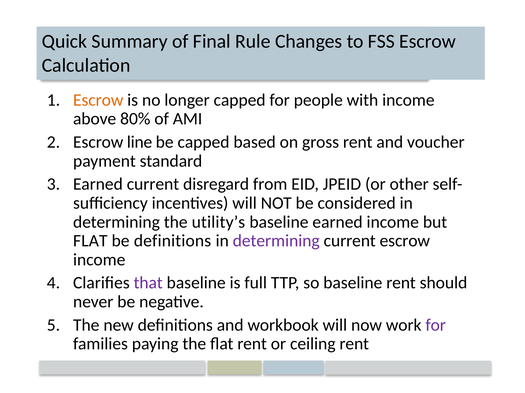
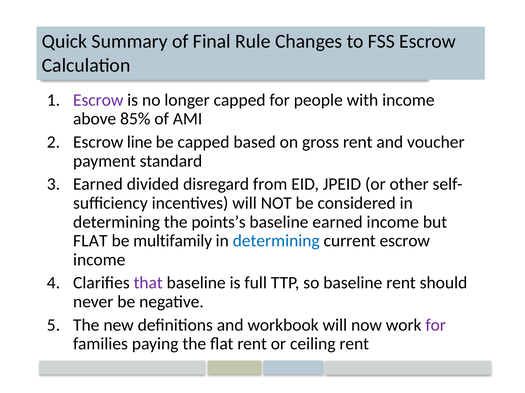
Escrow colour: orange -> purple (98, 100)
80%: 80% -> 85% (135, 119)
Earned current: current -> divided (153, 185)
utility’s: utility’s -> points’s (219, 222)
be definitions: definitions -> multifamily (173, 241)
determining colour: purple -> blue (276, 241)
